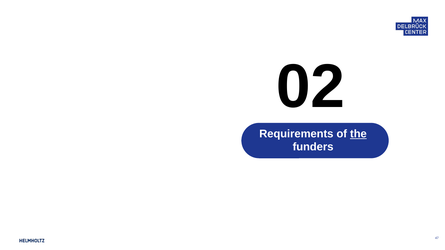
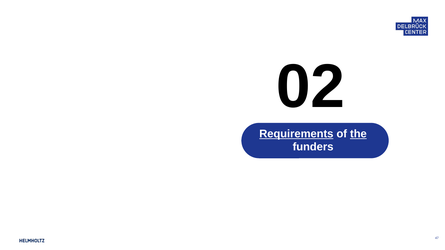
Requirements underline: none -> present (296, 134)
